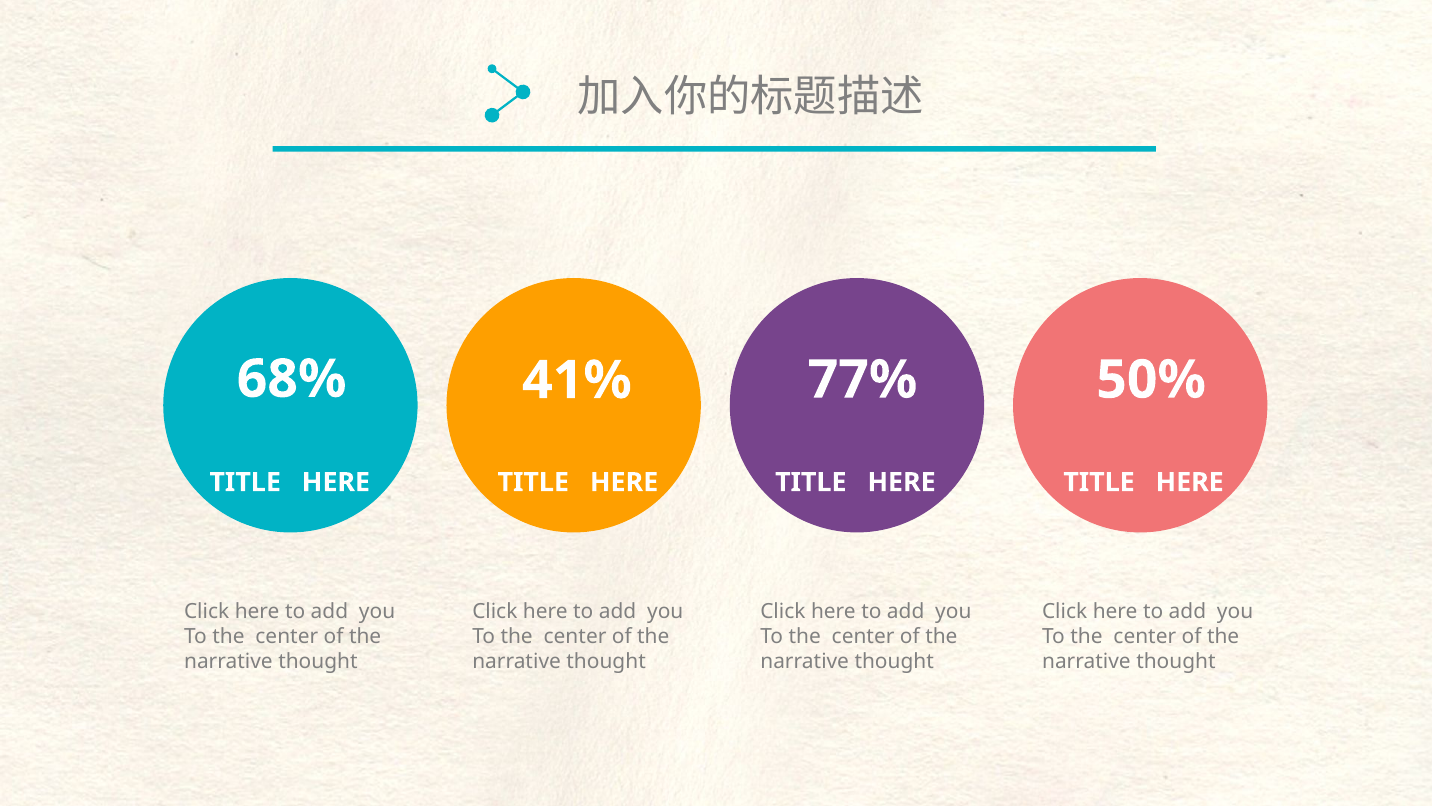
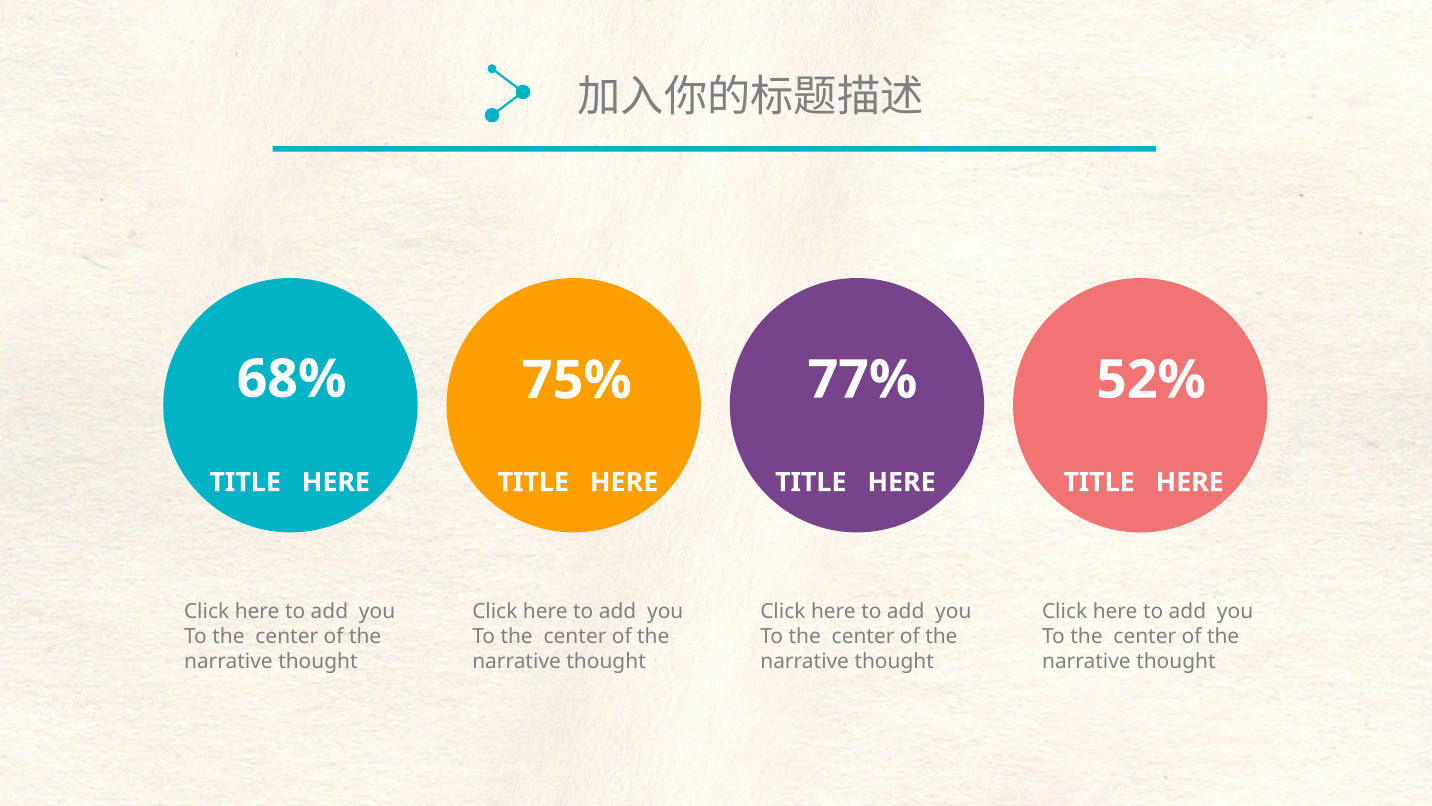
41%: 41% -> 75% (577, 380)
50%: 50% -> 52% (1151, 380)
